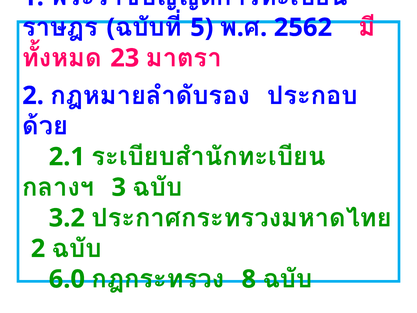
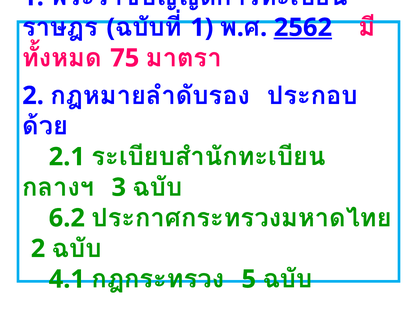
5: 5 -> 1 (202, 27)
2562 underline: none -> present (303, 27)
23: 23 -> 75 (125, 58)
3.2: 3.2 -> 6.2 (67, 218)
6.0: 6.0 -> 4.1 (67, 279)
8: 8 -> 5 (249, 279)
